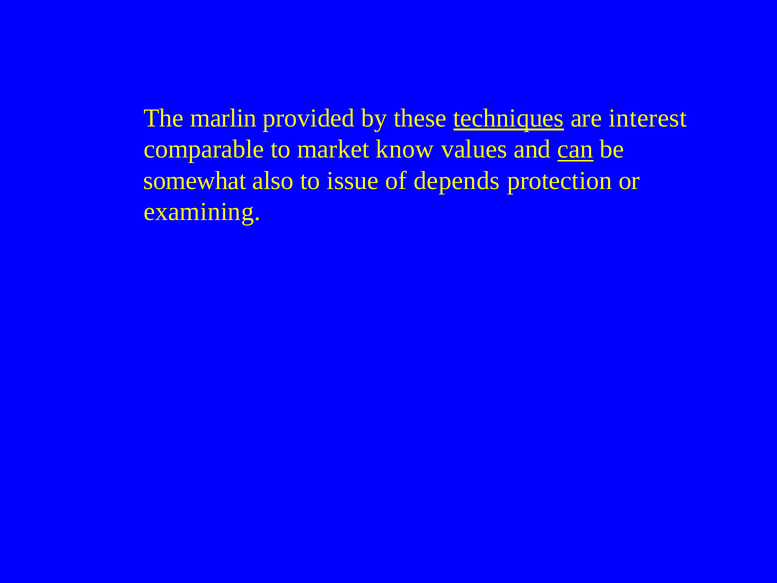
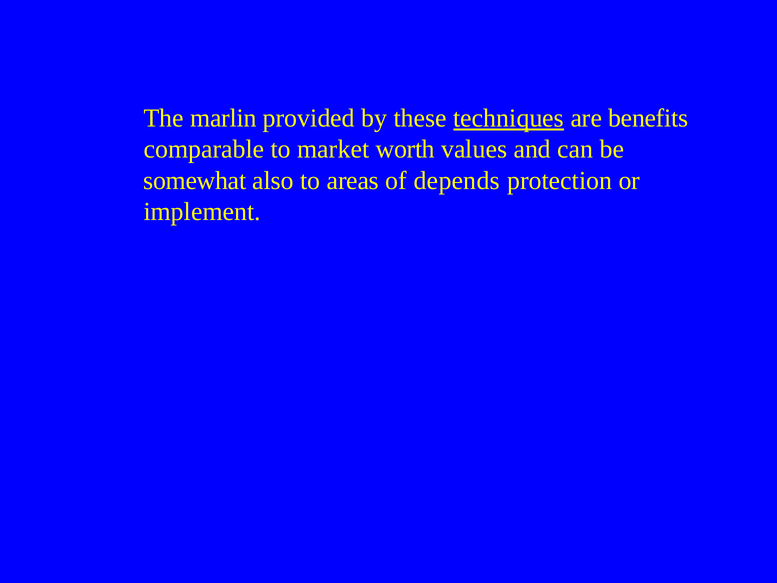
interest: interest -> benefits (648, 118)
know: know -> worth (405, 149)
can underline: present -> none (575, 149)
issue: issue -> areas (353, 180)
examining: examining -> implement (202, 212)
